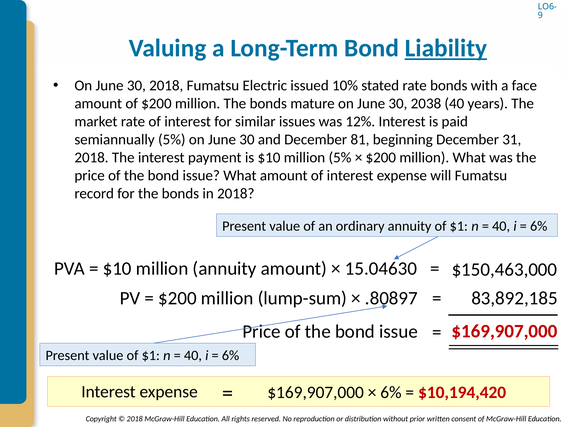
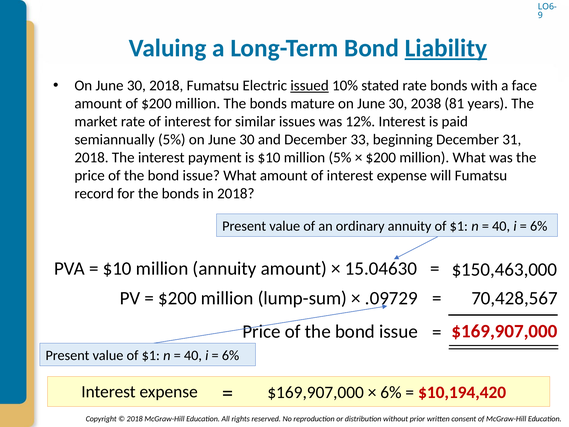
issued underline: none -> present (310, 86)
2038 40: 40 -> 81 (454, 104)
81: 81 -> 33 (360, 140)
.80897: .80897 -> .09729 (391, 298)
83,892,185: 83,892,185 -> 70,428,567 (514, 298)
